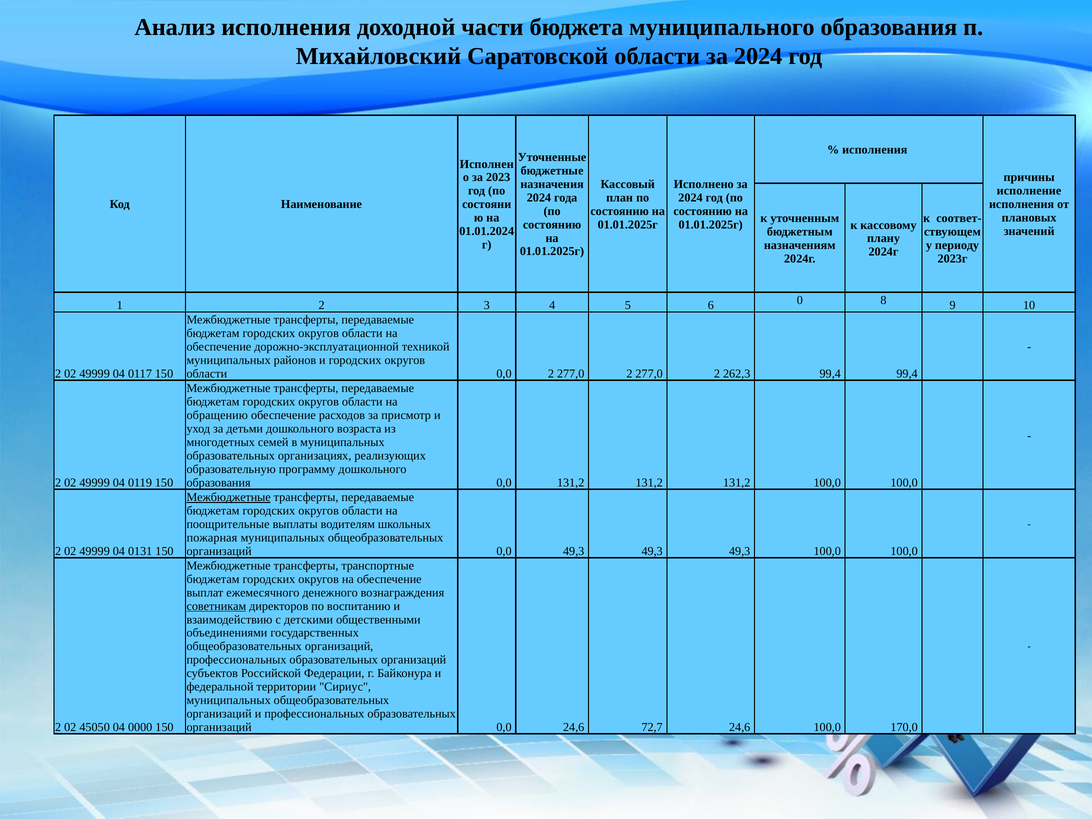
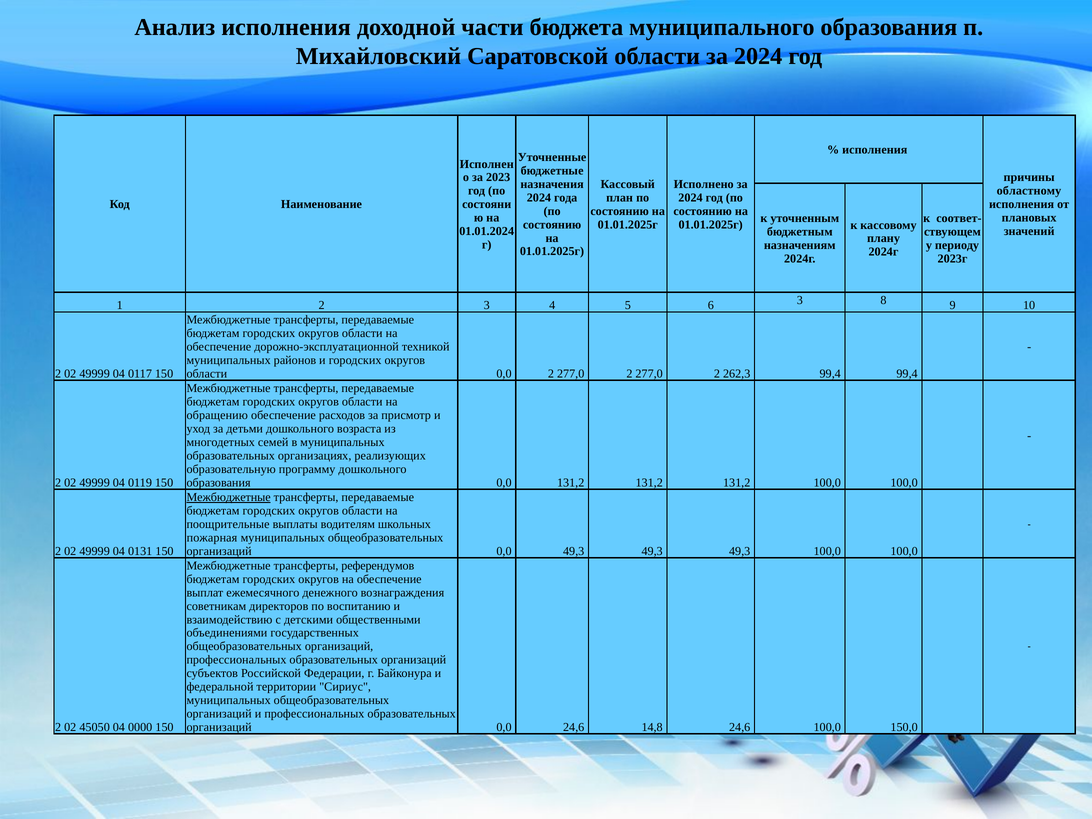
исполнение: исполнение -> областному (1029, 191)
6 0: 0 -> 3 (800, 300)
транспортные: транспортные -> референдумов (378, 566)
советникам underline: present -> none (216, 606)
72,7: 72,7 -> 14,8 (652, 727)
170,0: 170,0 -> 150,0 (904, 727)
